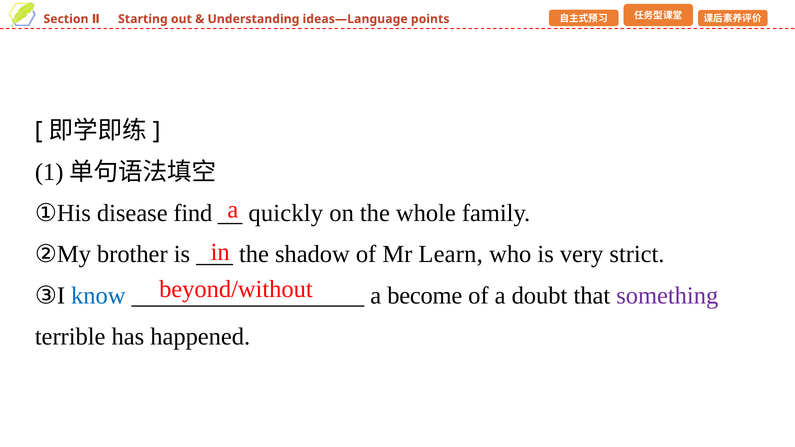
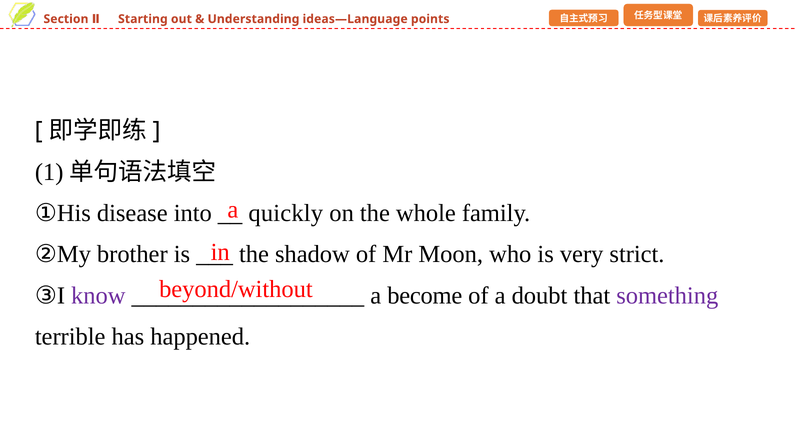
find: find -> into (193, 213)
Learn: Learn -> Moon (451, 254)
know colour: blue -> purple (98, 296)
